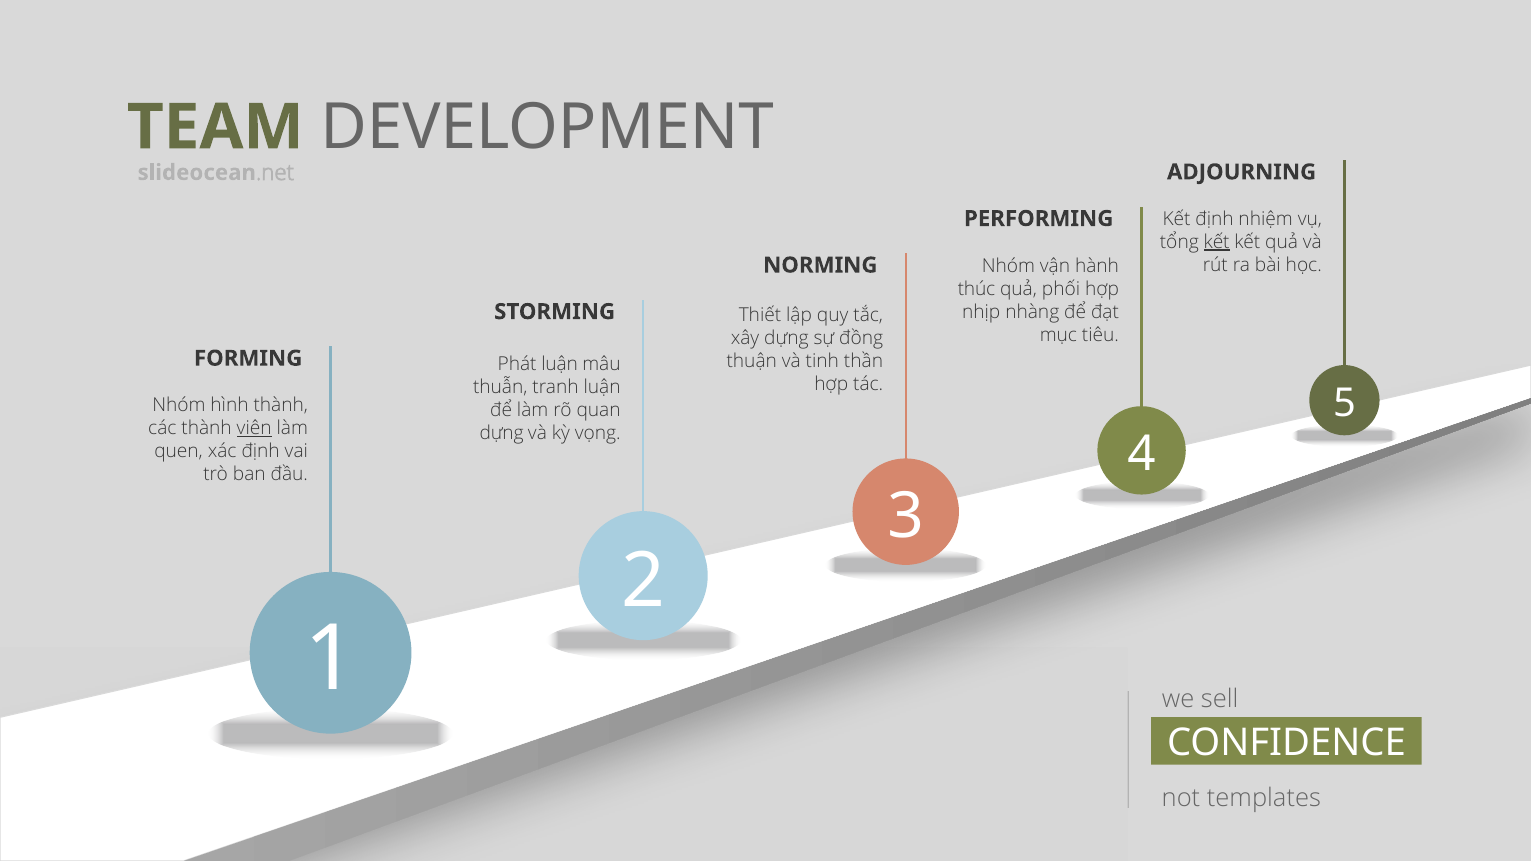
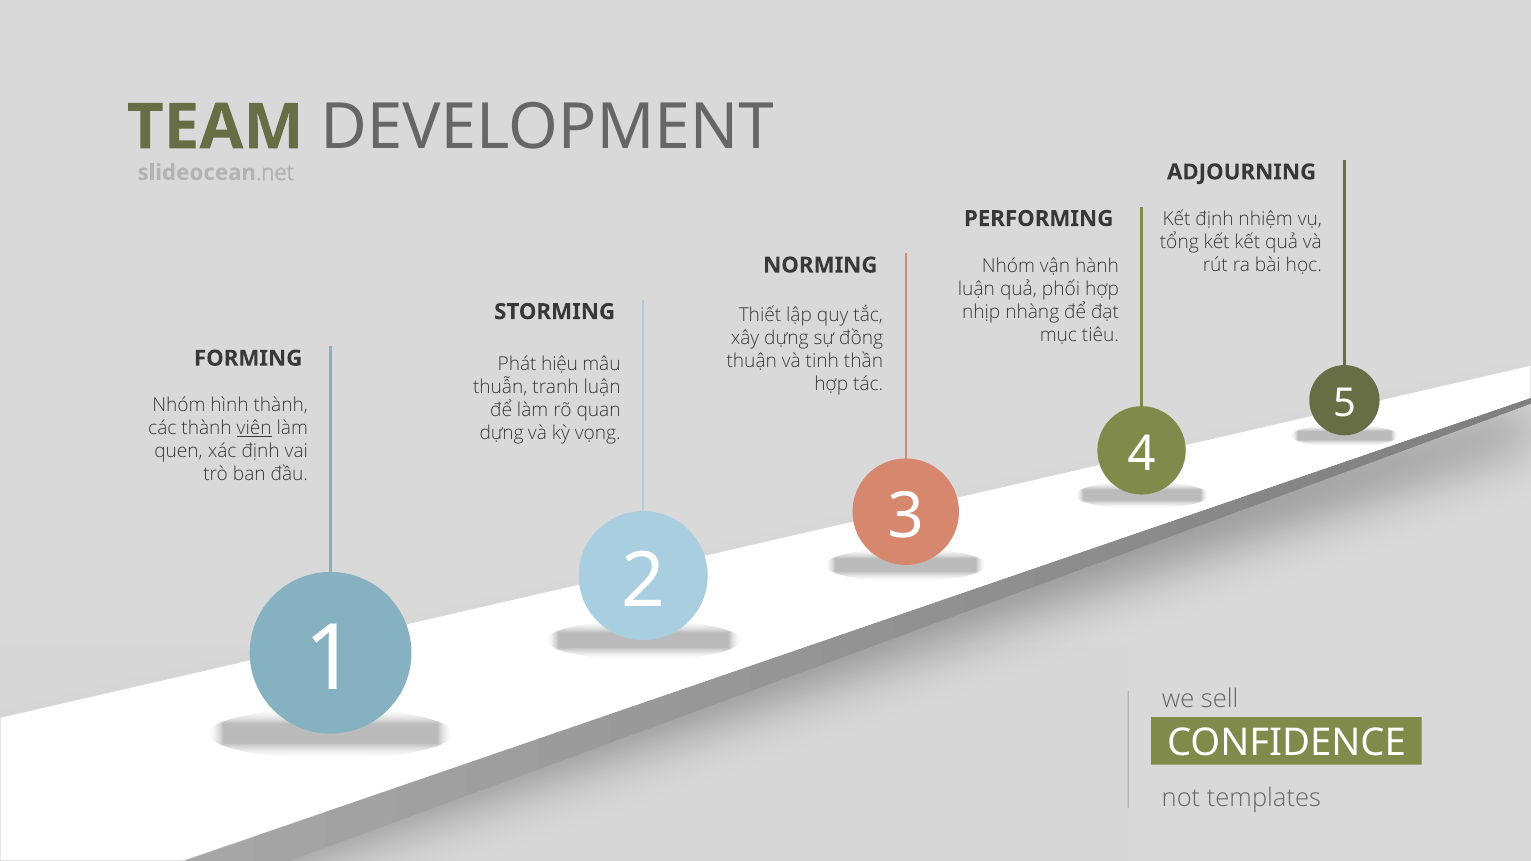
kết underline: present -> none (1217, 242)
thúc: thúc -> luận (976, 289)
Phát luận: luận -> hiệu (560, 364)
